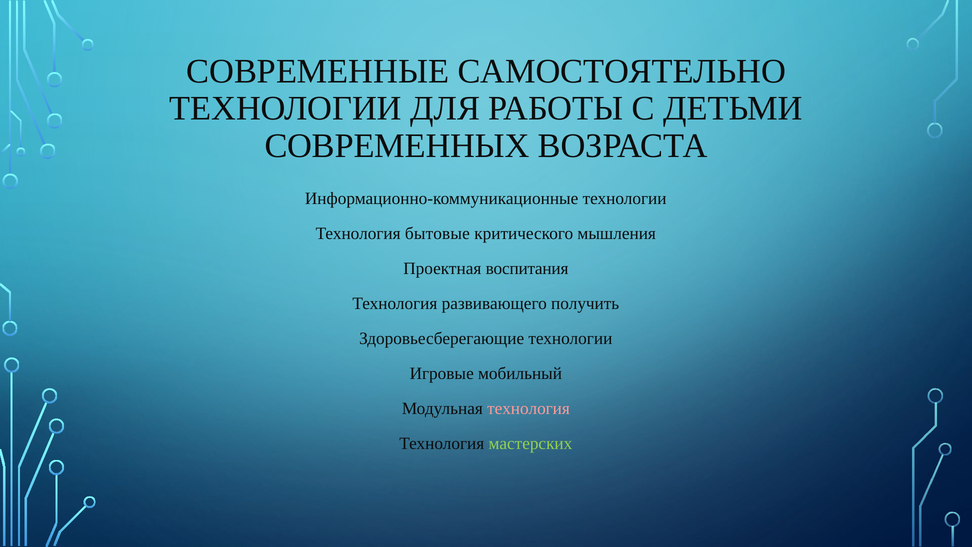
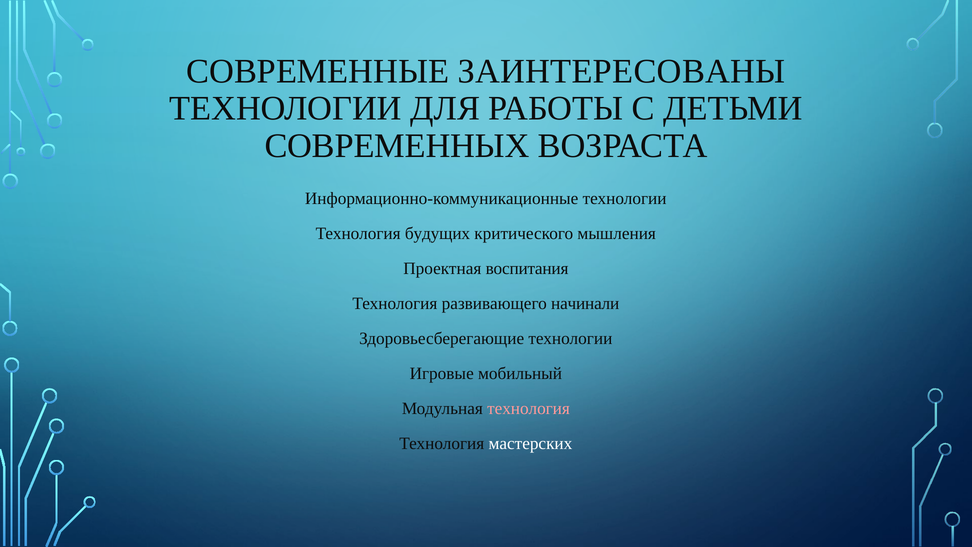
САМОСТОЯТЕЛЬНО: САМОСТОЯТЕЛЬНО -> ЗАИНТЕРЕСОВАНЫ (622, 71)
бытовые: бытовые -> будущих (438, 234)
получить: получить -> начинали (585, 303)
мастерских colour: light green -> white (530, 443)
